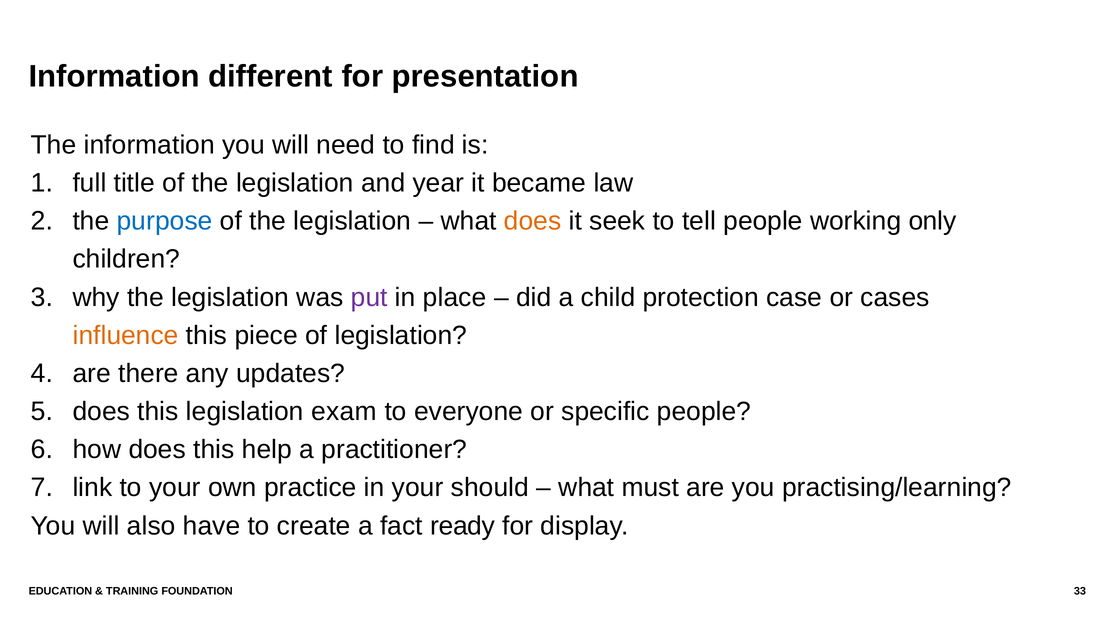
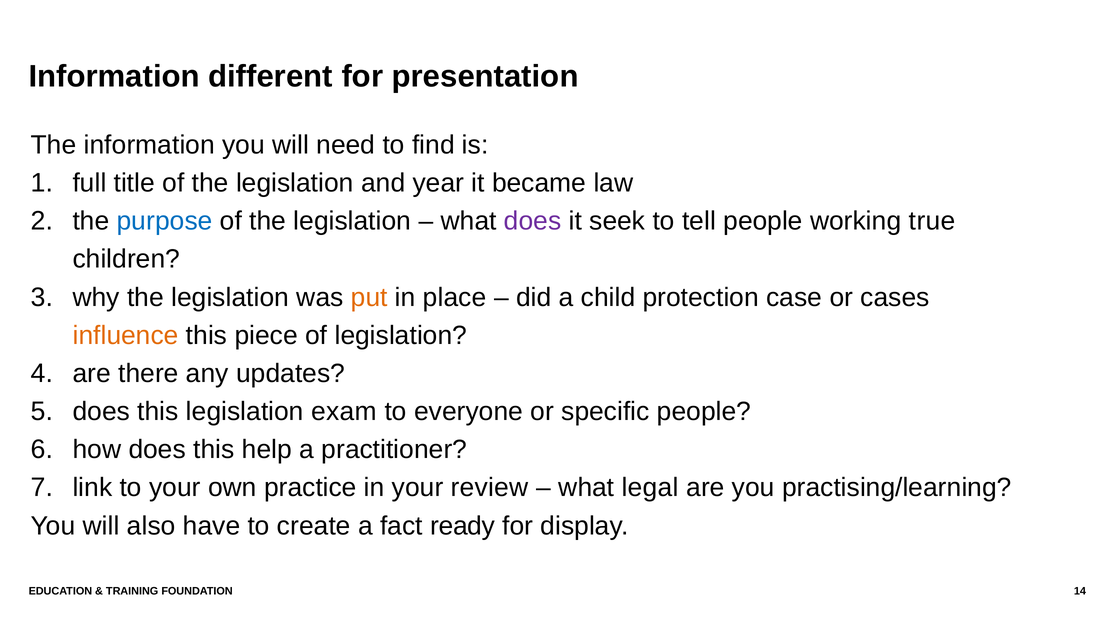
does colour: orange -> purple (533, 221)
only: only -> true (932, 221)
put colour: purple -> orange (369, 297)
should: should -> review (490, 488)
must: must -> legal (650, 488)
33: 33 -> 14 (1080, 591)
